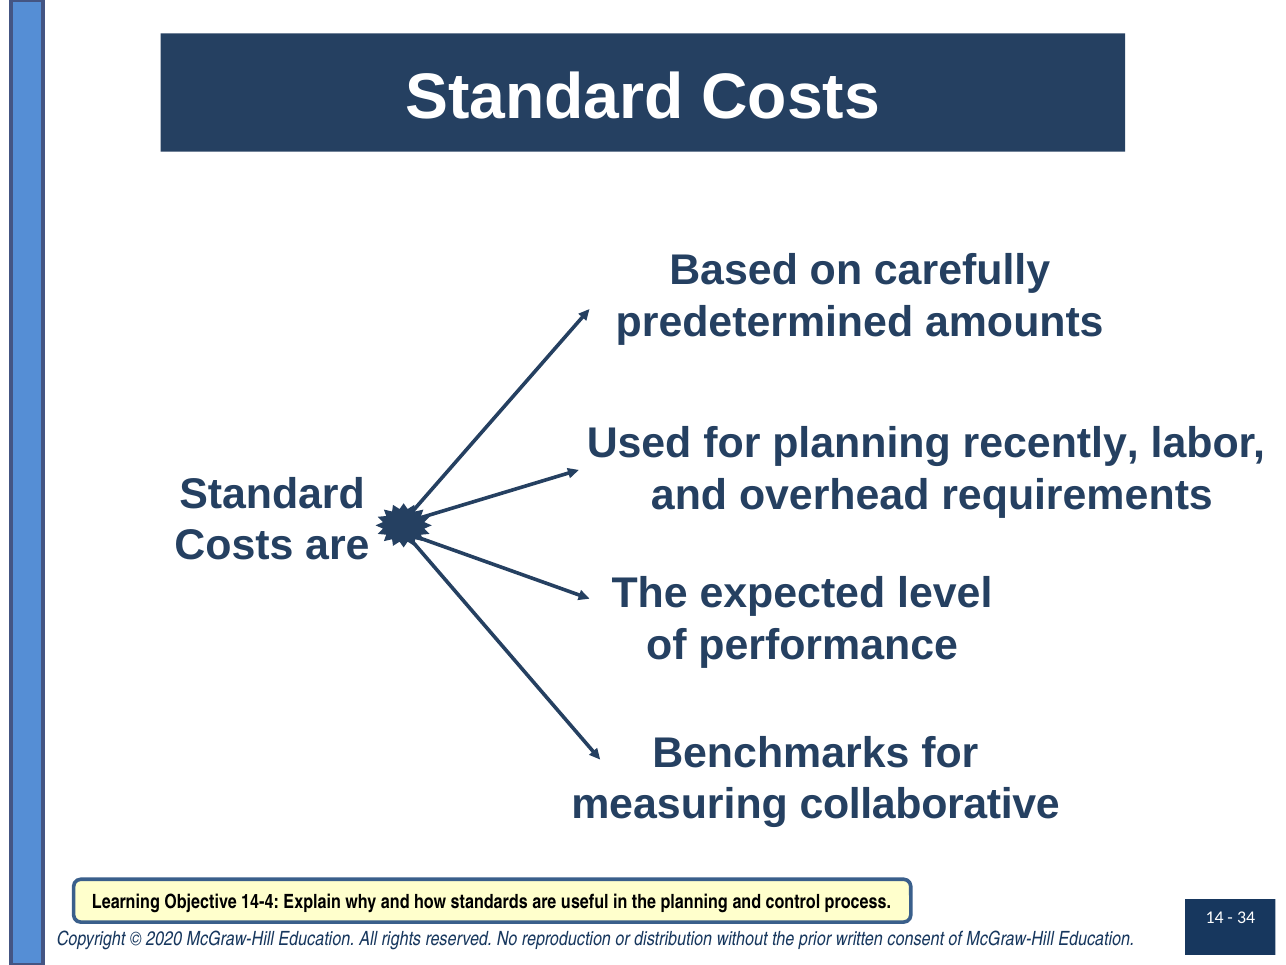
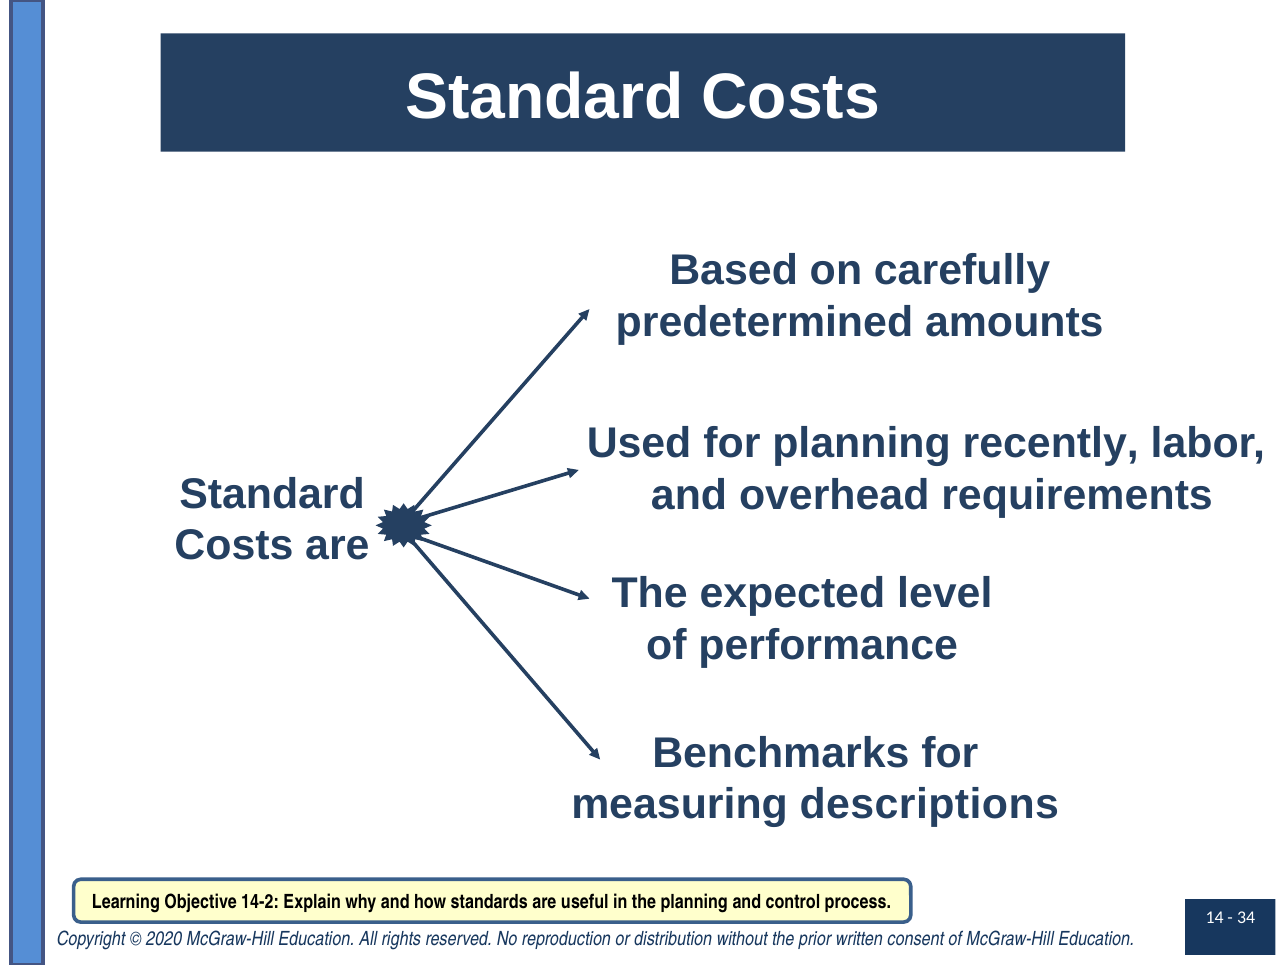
collaborative: collaborative -> descriptions (929, 804)
14-4: 14-4 -> 14-2 (260, 902)
